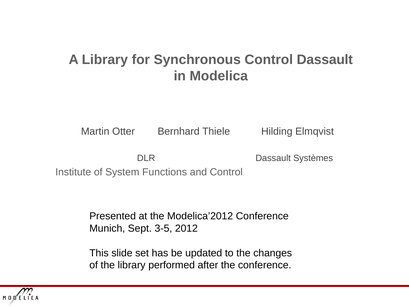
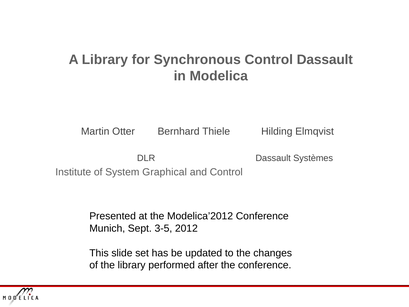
Functions: Functions -> Graphical (165, 172)
